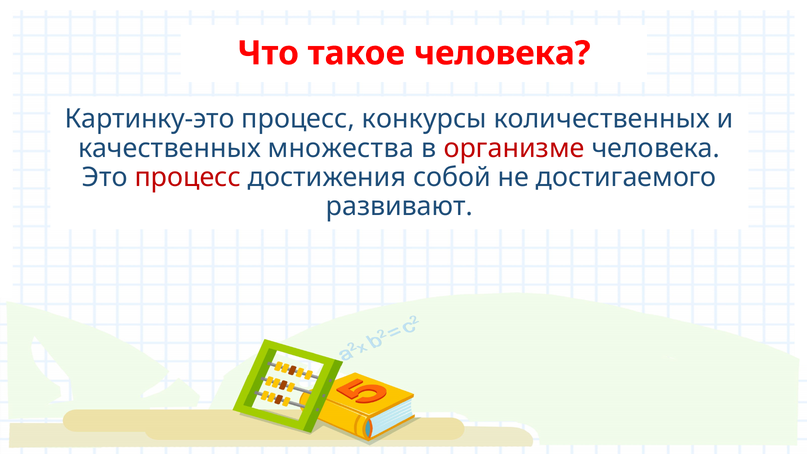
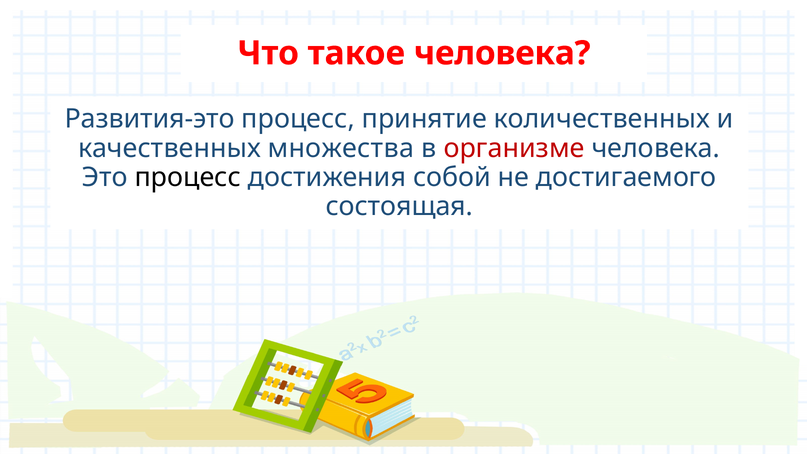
Картинку-это: Картинку-это -> Развития-это (150, 119)
конкурсы: конкурсы -> принятие (424, 119)
процесс colour: red -> black (188, 177)
развивают: развивают -> состоящая (399, 206)
